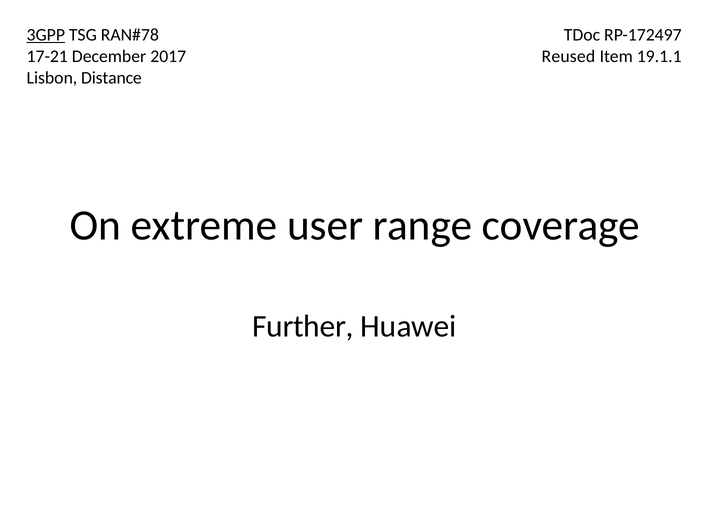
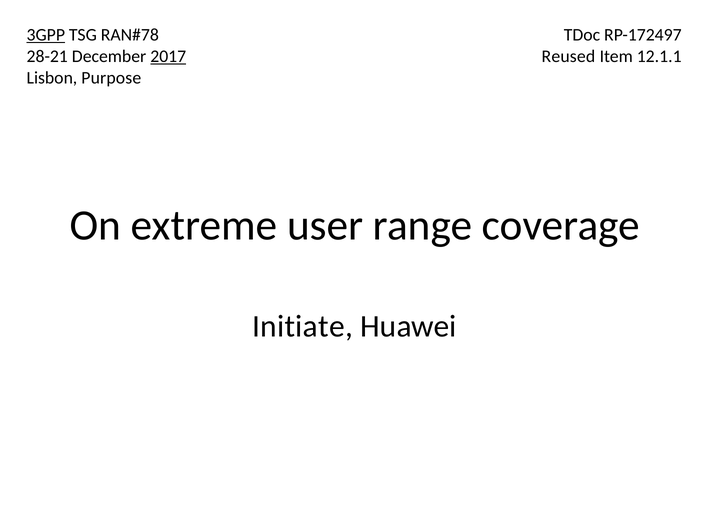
17-21: 17-21 -> 28-21 (47, 56)
2017 underline: none -> present (168, 56)
19.1.1: 19.1.1 -> 12.1.1 (659, 56)
Distance: Distance -> Purpose (111, 78)
Further: Further -> Initiate (303, 326)
